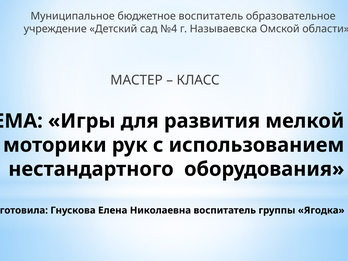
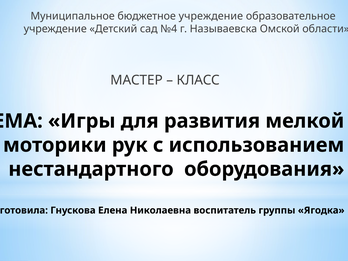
бюджетное воспитатель: воспитатель -> учреждение (211, 16)
